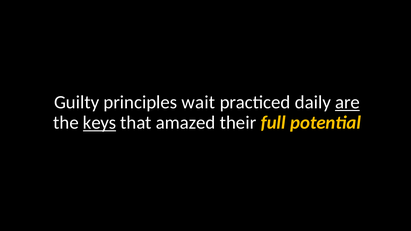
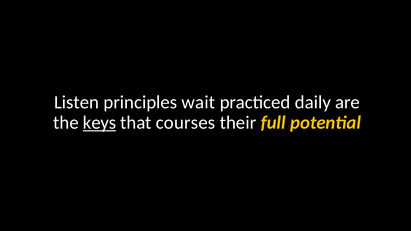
Guilty: Guilty -> Listen (77, 102)
are underline: present -> none (348, 102)
amazed: amazed -> courses (186, 123)
